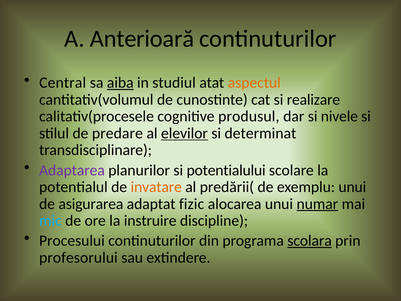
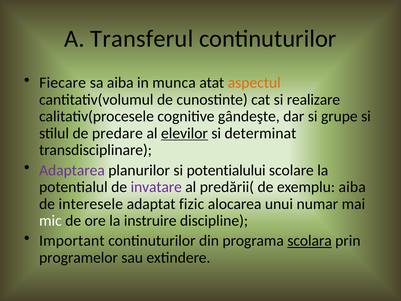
Anterioară: Anterioară -> Transferul (142, 39)
Central: Central -> Fiecare (63, 83)
aiba underline: present -> none (120, 83)
studiul: studiul -> munca (174, 83)
produsul: produsul -> gândeşte (249, 116)
nivele: nivele -> grupe (339, 116)
invatare colour: orange -> purple (156, 187)
exemplu unui: unui -> aiba (352, 187)
asigurarea: asigurarea -> interesele (91, 204)
numar underline: present -> none (317, 204)
mic colour: light blue -> white (50, 221)
Procesului: Procesului -> Important (72, 241)
profesorului: profesorului -> programelor (78, 257)
